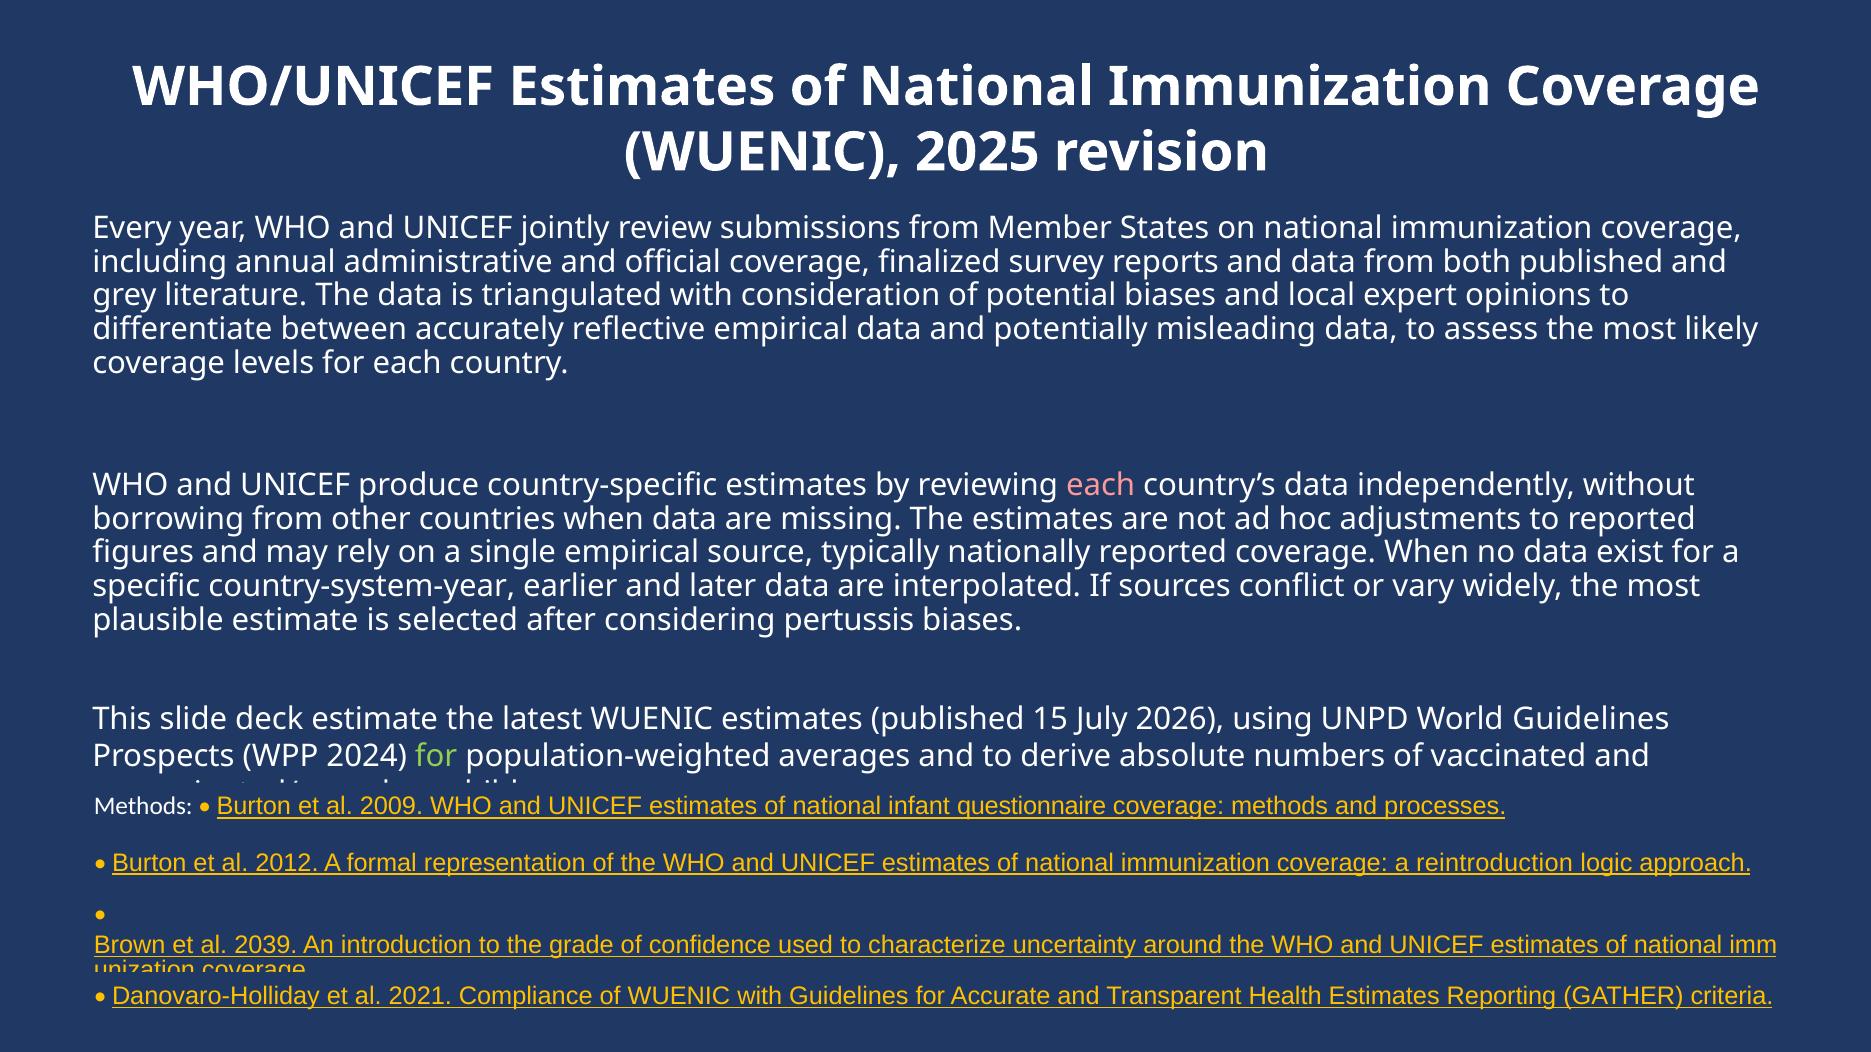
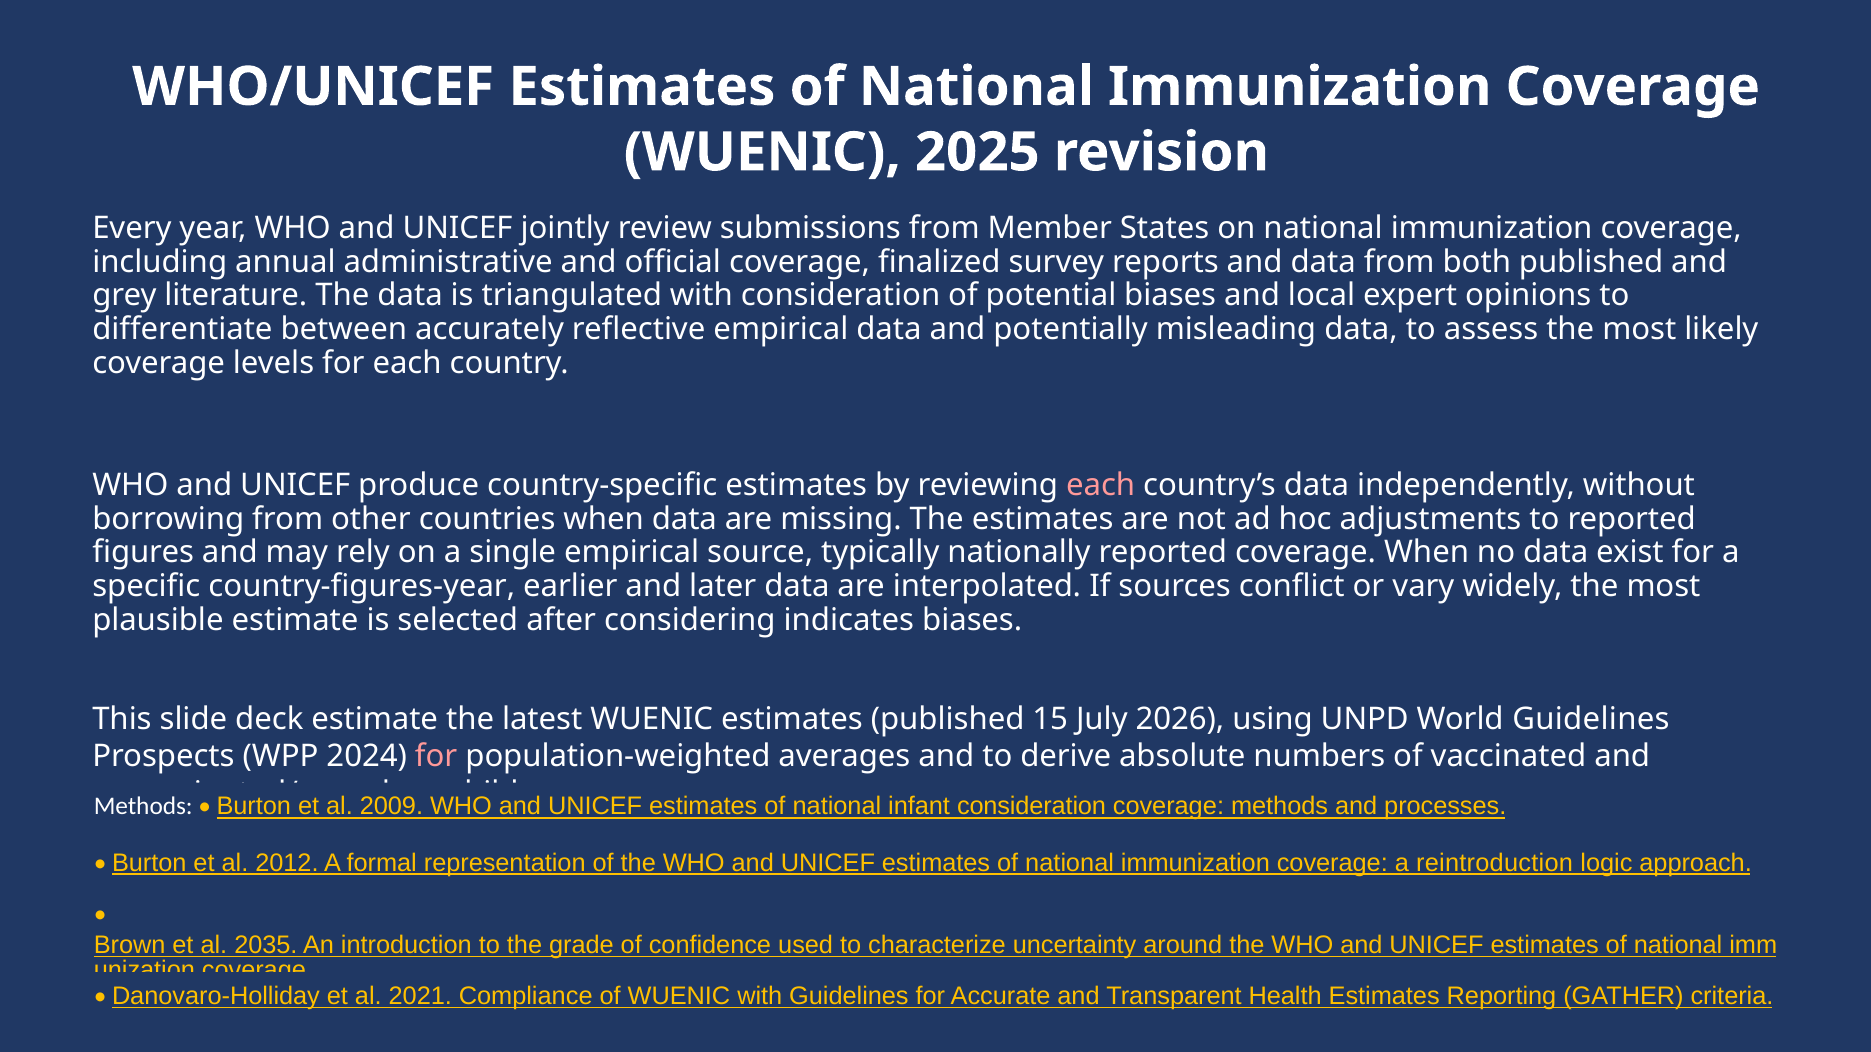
country-system-year: country-system-year -> country-figures-year (362, 586)
pertussis: pertussis -> indicates (849, 620)
for colour: light green -> pink (436, 757)
infant questionnaire: questionnaire -> consideration (1032, 807)
2039: 2039 -> 2035 (266, 945)
